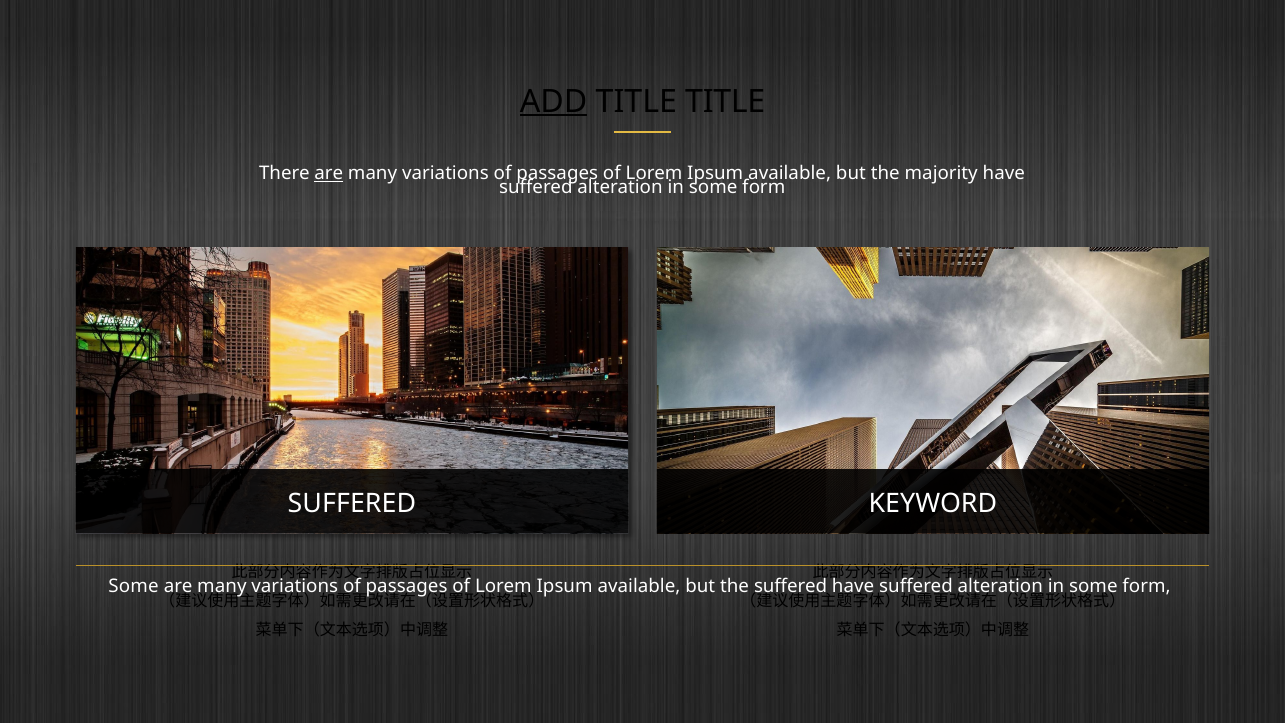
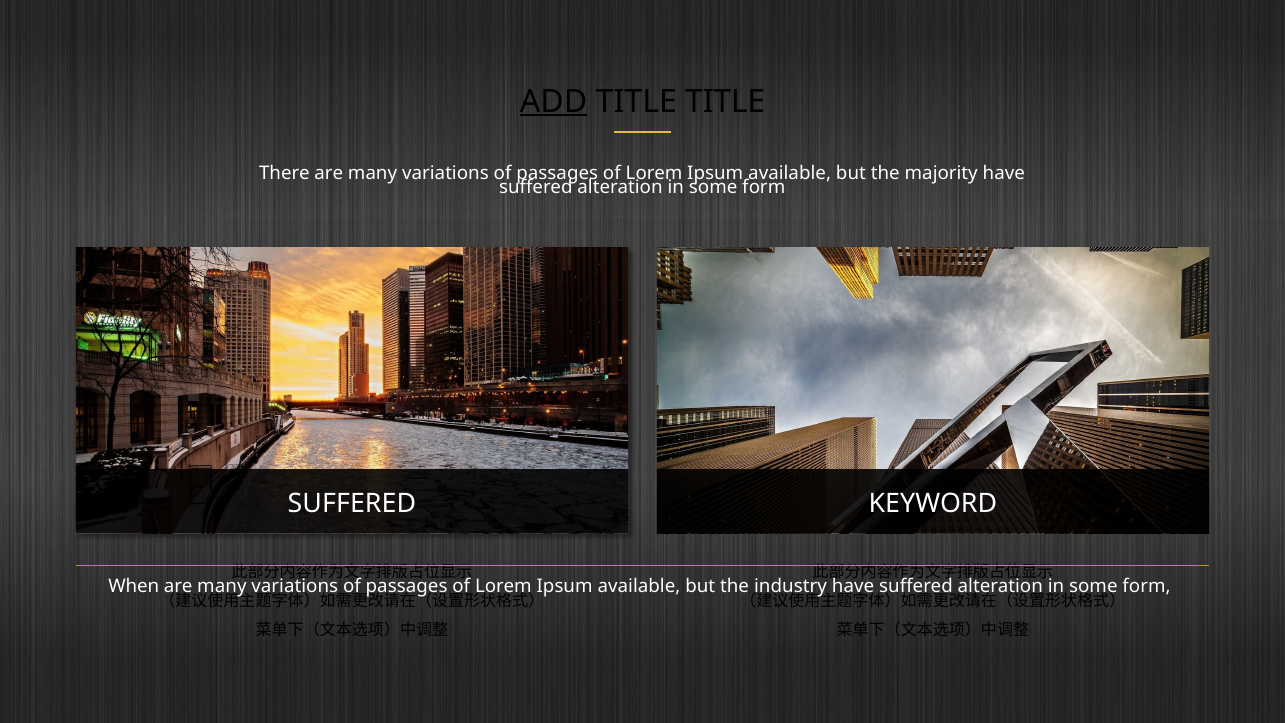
are underline: present -> none (329, 173)
Some: Some -> When (134, 586)
the suffered: suffered -> industry (791, 586)
